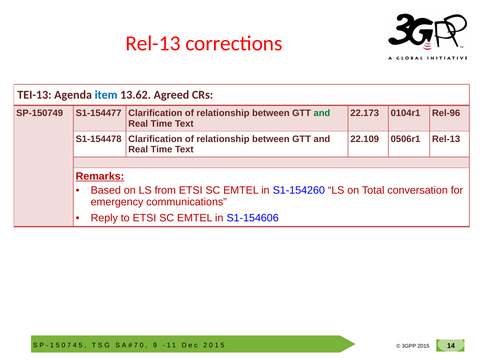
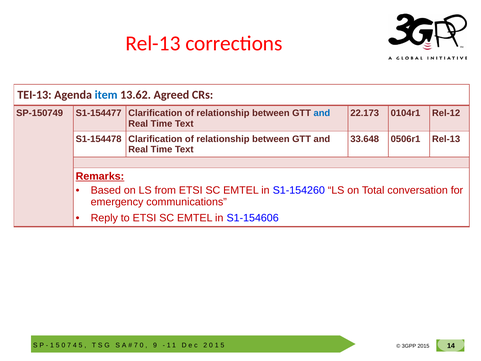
and colour: green -> blue (322, 113)
Rel-96: Rel-96 -> Rel-12 (446, 113)
22.109: 22.109 -> 33.648 (365, 139)
